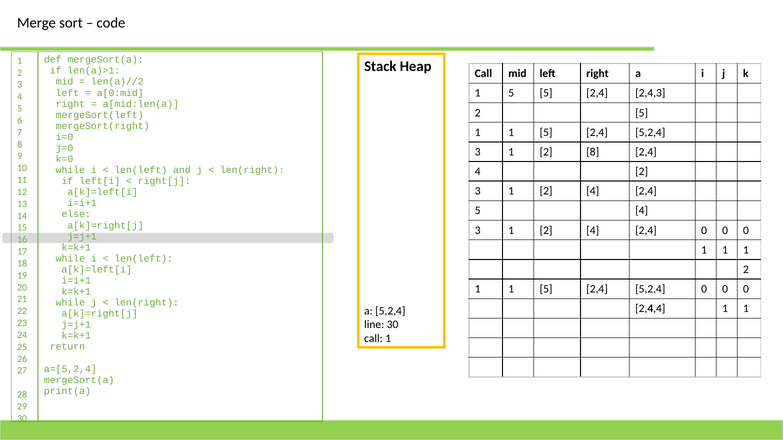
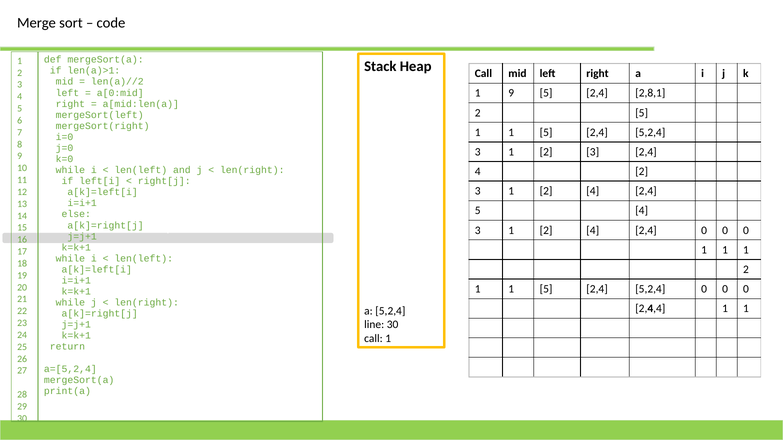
5: 5 -> 9 (511, 93)
2,4,3: 2,4,3 -> 2,8,1 (650, 93)
3 1 2 8: 8 -> 3 (593, 152)
